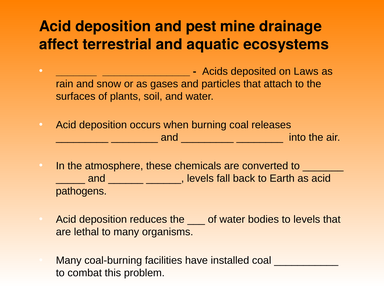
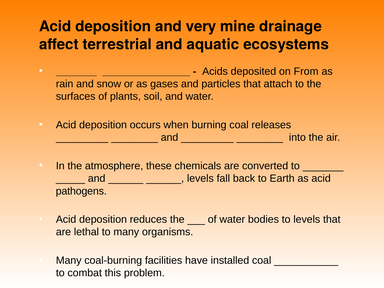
pest: pest -> very (201, 27)
Laws: Laws -> From (306, 71)
